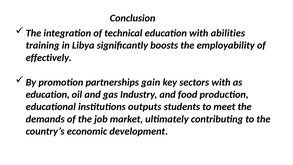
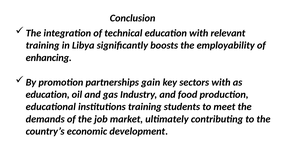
abilities: abilities -> relevant (228, 33)
effectively: effectively -> enhancing (49, 58)
institutions outputs: outputs -> training (145, 107)
